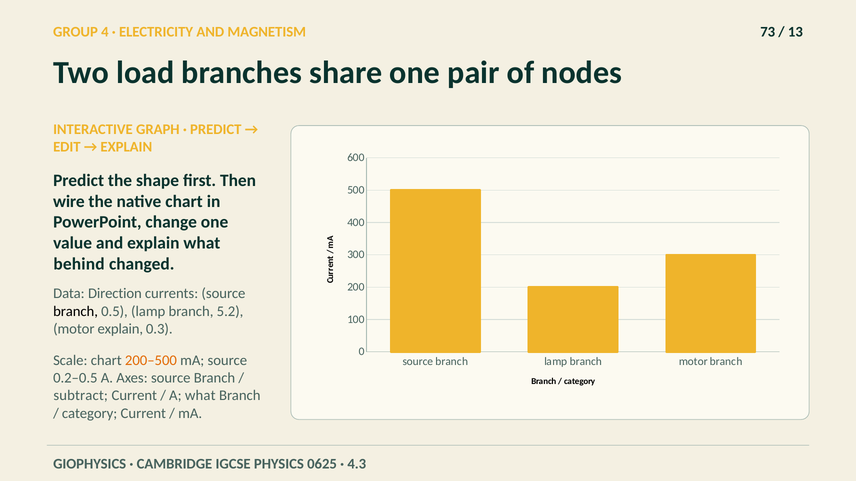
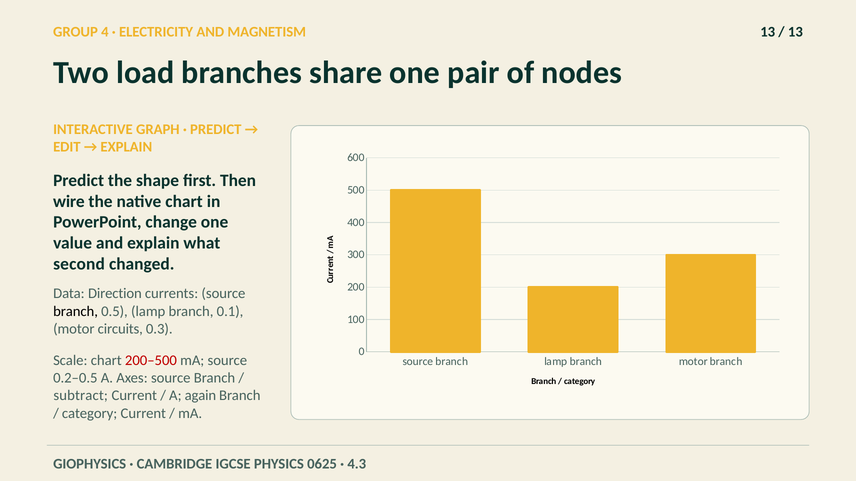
MAGNETISM 73: 73 -> 13 (768, 32)
behind: behind -> second (79, 264)
5.2: 5.2 -> 0.1 (230, 312)
motor explain: explain -> circuits (120, 329)
200–500 colour: orange -> red (151, 361)
A what: what -> again (200, 396)
